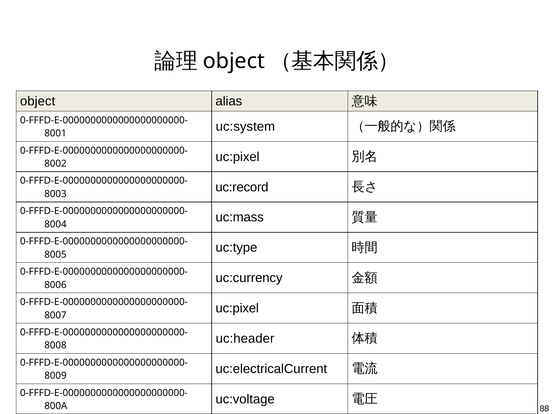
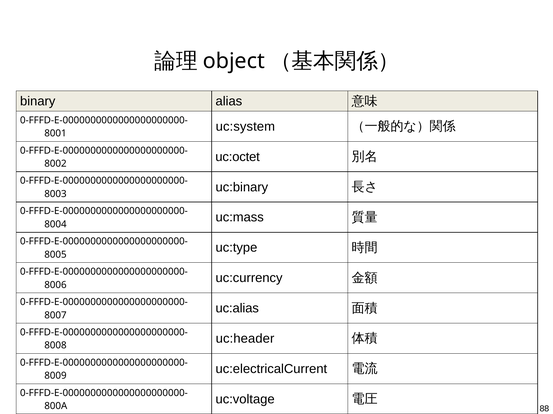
object: object -> binary (38, 101)
uc:pixel: uc:pixel -> uc:octet (238, 157)
uc:record: uc:record -> uc:binary (242, 187)
uc:pixel: uc:pixel -> uc:alias (237, 309)
